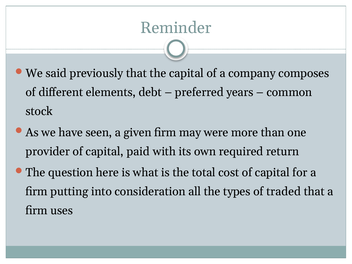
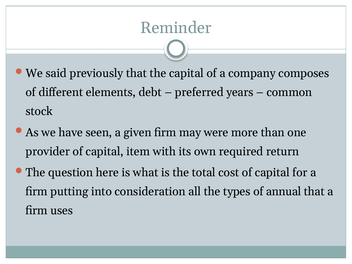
paid: paid -> item (138, 151)
traded: traded -> annual (284, 192)
